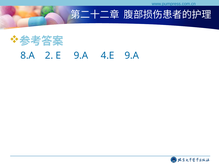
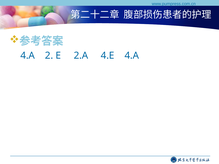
8.A: 8.A -> 4.A (28, 56)
E 9.A: 9.A -> 2.A (81, 56)
4.E 9.A: 9.A -> 4.A (132, 56)
